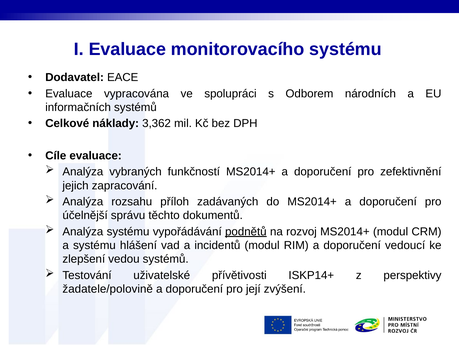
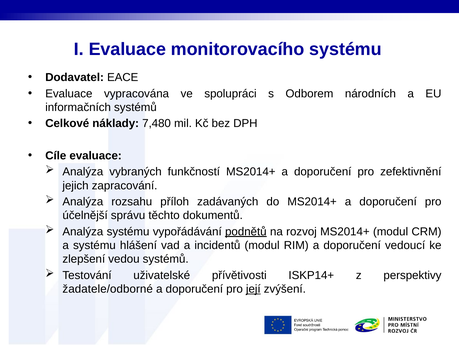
3,362: 3,362 -> 7,480 (157, 123)
žadatele/polovině: žadatele/polovině -> žadatele/odborné (108, 288)
její underline: none -> present (253, 288)
